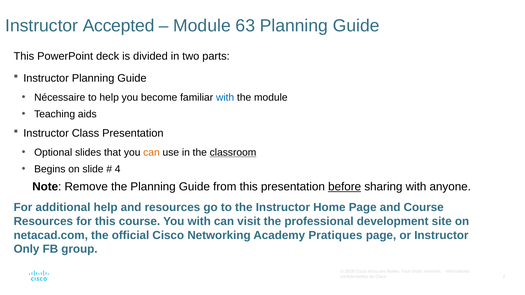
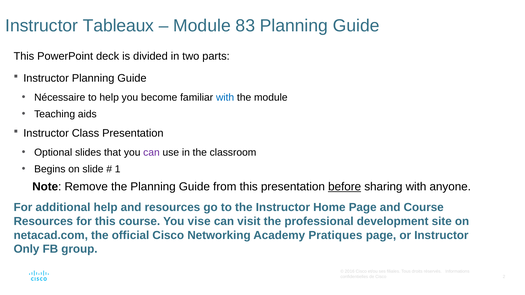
Accepted: Accepted -> Tableaux (119, 26)
63: 63 -> 83 (245, 26)
can colour: orange -> purple (151, 153)
classroom underline: present -> none (233, 153)
4: 4 -> 1 (118, 169)
You with: with -> vise (199, 221)
